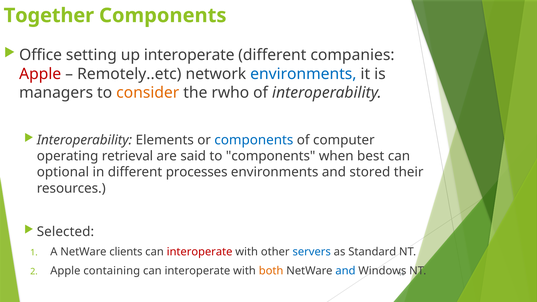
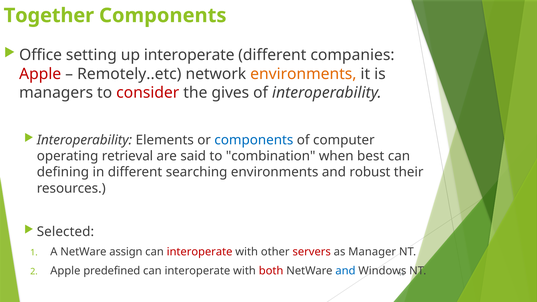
environments colour: blue -> orange (303, 74)
consider colour: orange -> red (148, 93)
rwho: rwho -> gives (230, 93)
to components: components -> combination (271, 156)
optional: optional -> defining (63, 172)
processes: processes -> searching (197, 172)
stored: stored -> robust (370, 172)
clients: clients -> assign (126, 252)
servers colour: blue -> red (312, 252)
Standard: Standard -> Manager (372, 252)
containing: containing -> predefined (112, 271)
both colour: orange -> red (271, 271)
